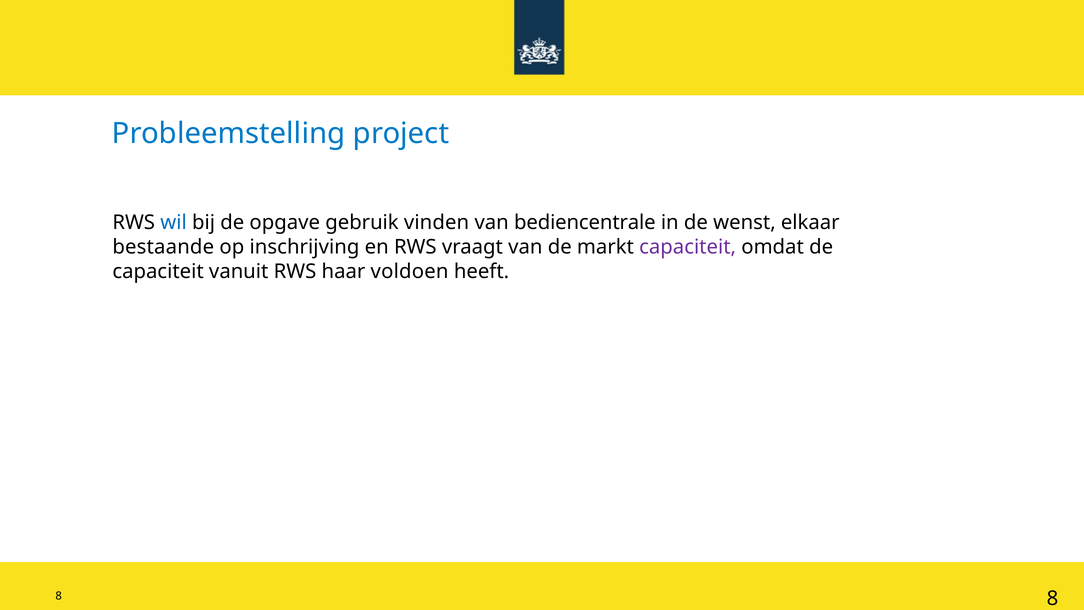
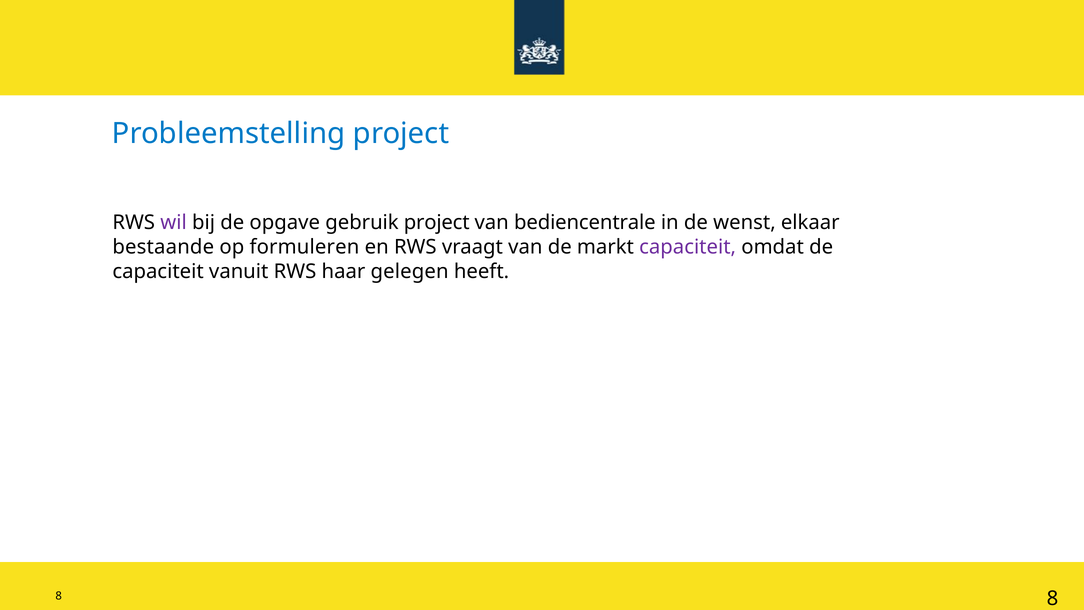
wil colour: blue -> purple (174, 223)
gebruik vinden: vinden -> project (437, 223)
inschrijving: inschrijving -> formuleren (304, 247)
voldoen: voldoen -> gelegen (410, 271)
